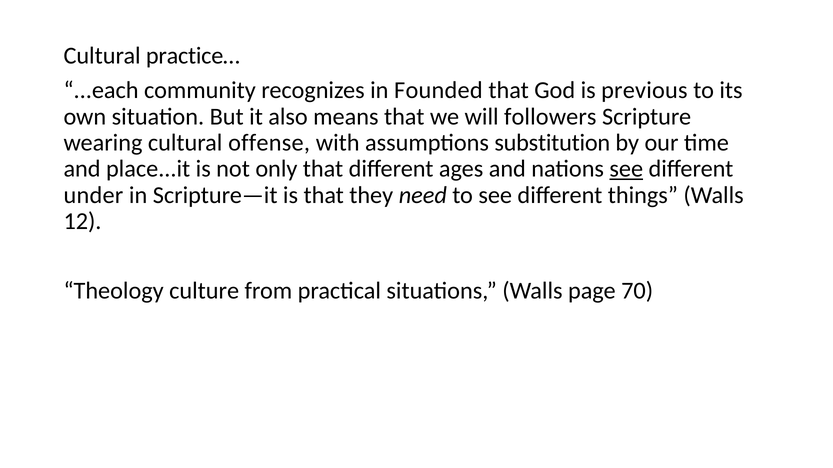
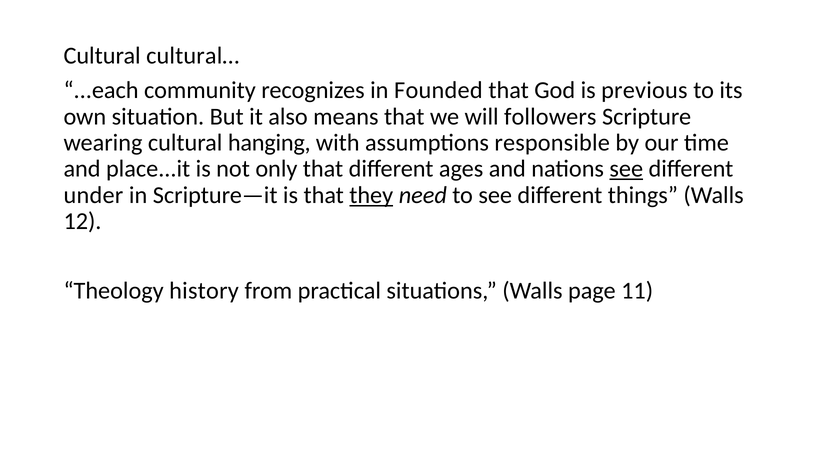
practice…: practice… -> cultural… (193, 56)
offense: offense -> hanging (269, 143)
substitution: substitution -> responsible (552, 143)
they underline: none -> present (371, 195)
culture: culture -> history (204, 291)
70: 70 -> 11 (637, 291)
